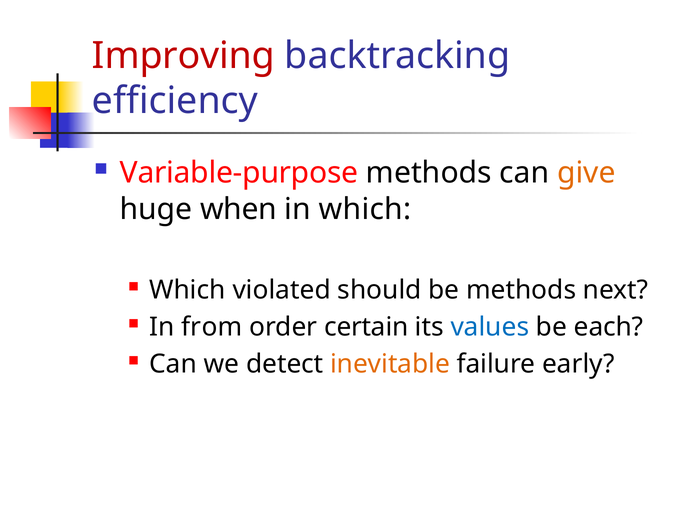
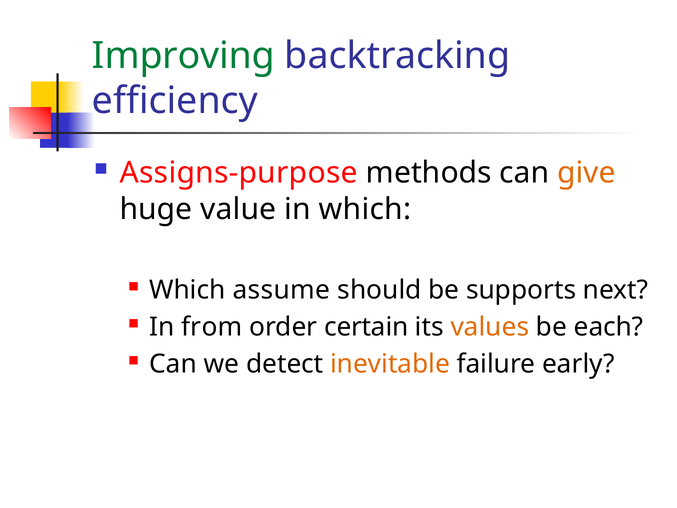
Improving colour: red -> green (183, 56)
Variable-purpose: Variable-purpose -> Assigns-purpose (239, 173)
when: when -> value (238, 209)
violated: violated -> assume (281, 290)
be methods: methods -> supports (521, 290)
values colour: blue -> orange (490, 327)
